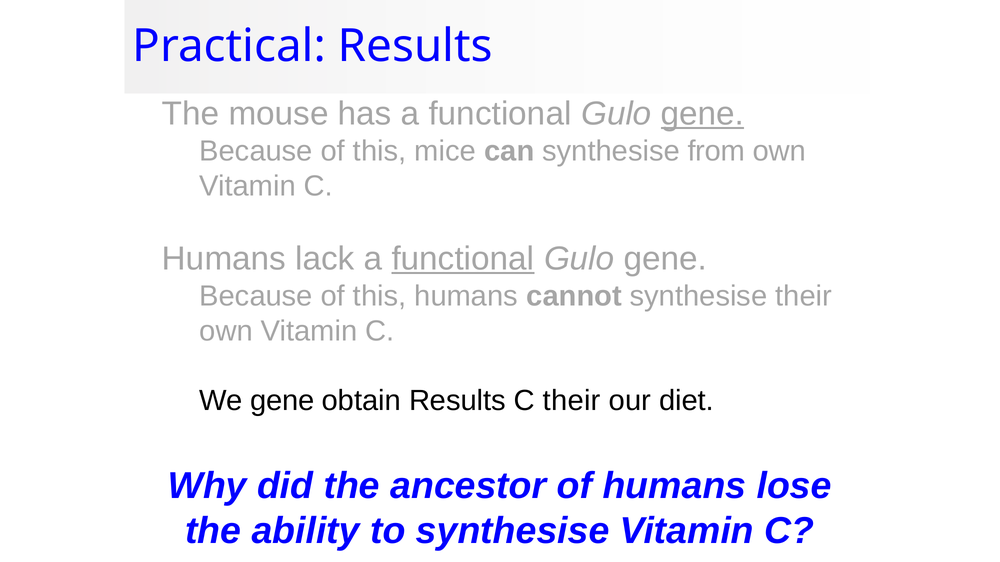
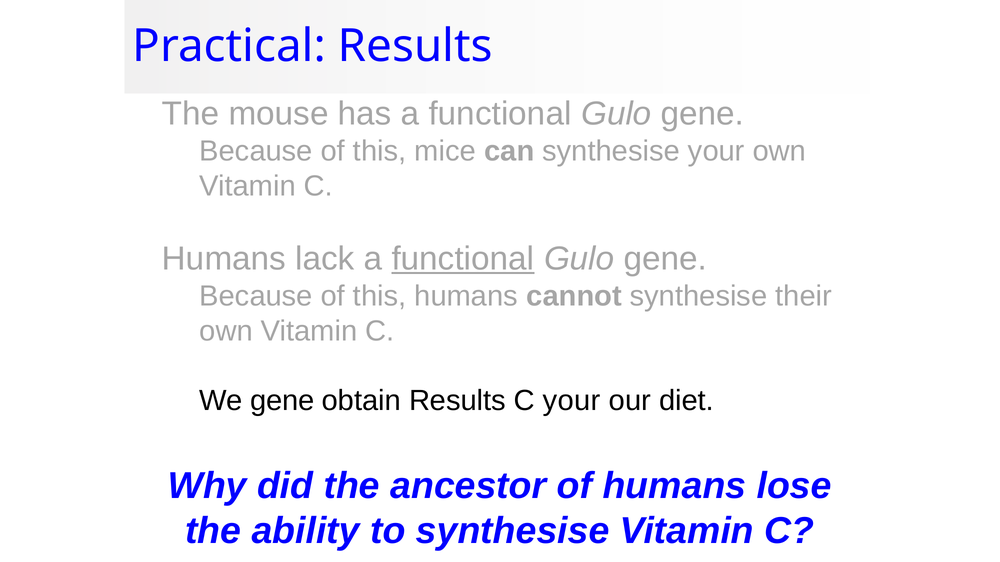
gene underline: present -> none (702, 114)
synthesise from: from -> your (716, 151)
C their: their -> your (572, 401)
